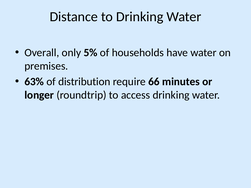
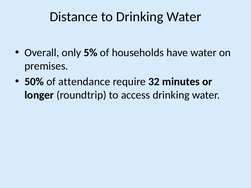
63%: 63% -> 50% (34, 82)
distribution: distribution -> attendance (84, 82)
66: 66 -> 32 (154, 82)
